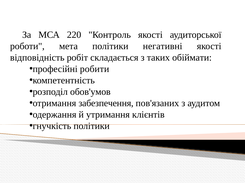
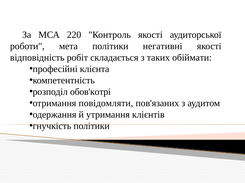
робити: робити -> клієнта (95, 69)
обов'умов: обов'умов -> обов'котрі (90, 92)
забезпечення: забезпечення -> повідомляти (106, 104)
